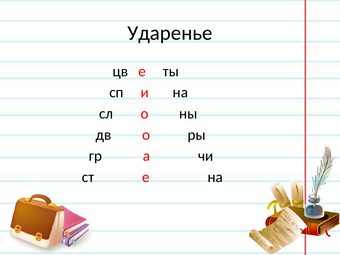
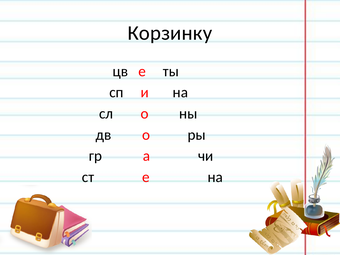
Ударенье: Ударенье -> Корзинку (170, 33)
